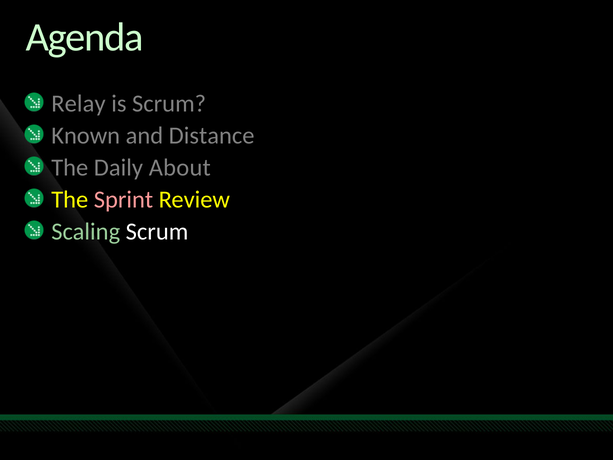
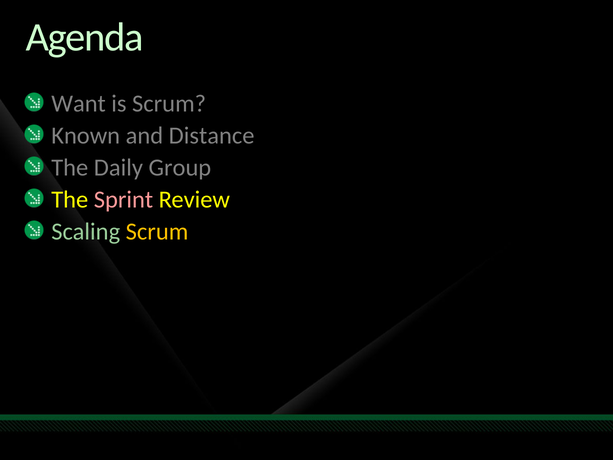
Relay: Relay -> Want (79, 103)
About: About -> Group (180, 167)
Scrum colour: white -> yellow (157, 232)
